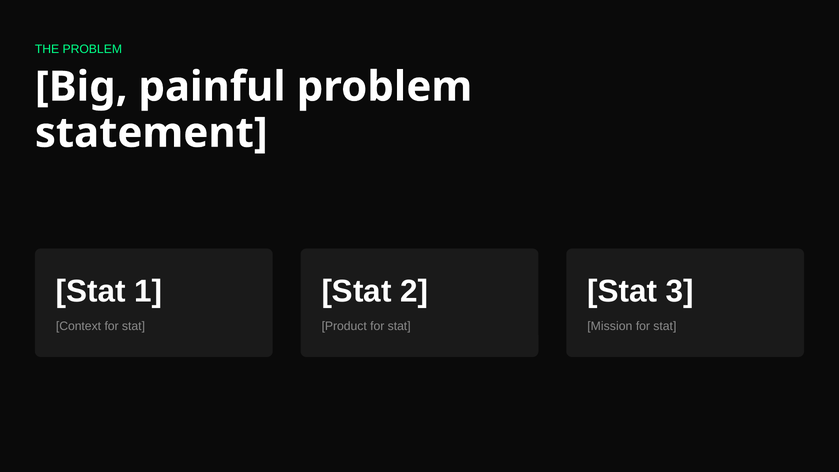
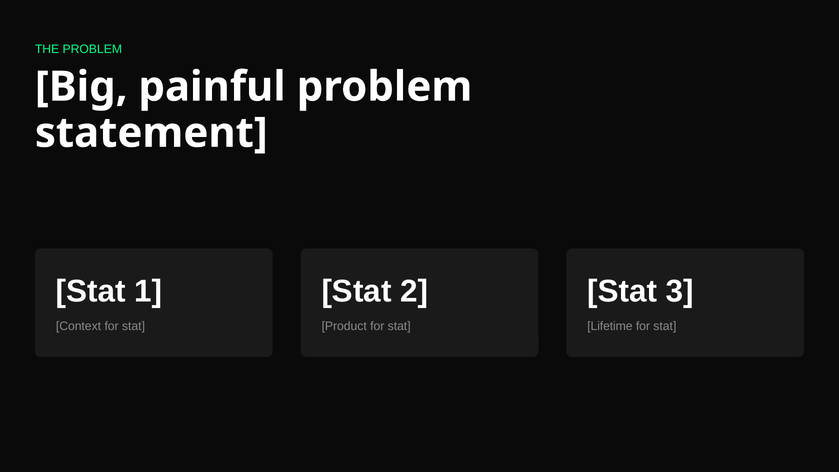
Mission: Mission -> Lifetime (610, 326)
